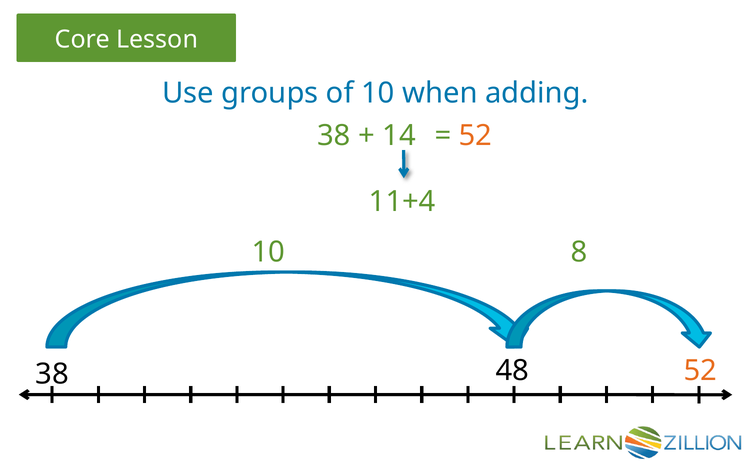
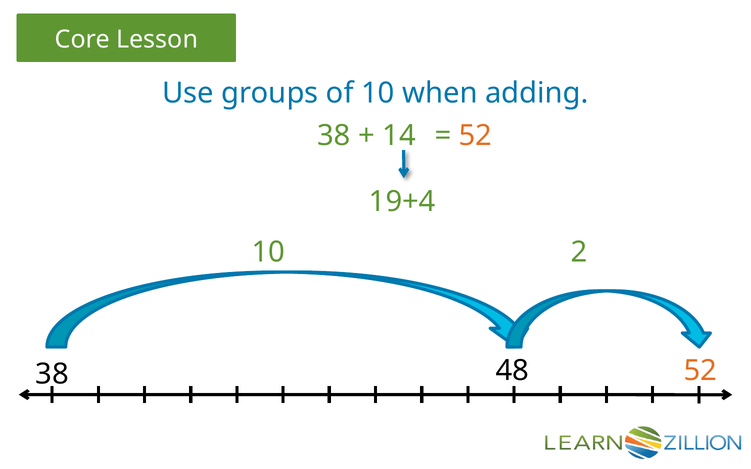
11+4: 11+4 -> 19+4 (402, 202)
8: 8 -> 2 (579, 253)
